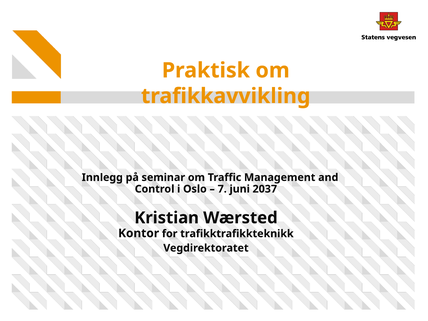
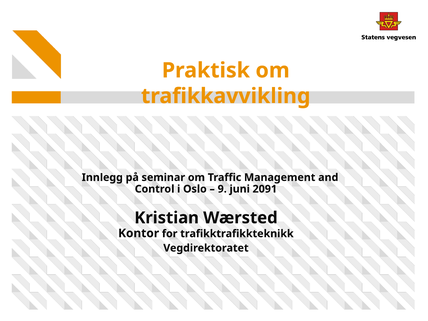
7: 7 -> 9 (222, 189)
2037: 2037 -> 2091 (265, 189)
